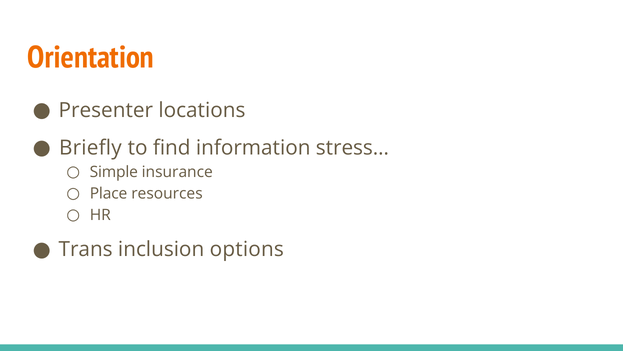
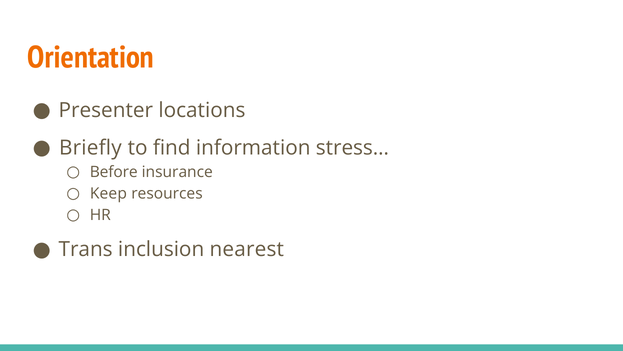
Simple: Simple -> Before (114, 172)
Place: Place -> Keep (108, 193)
options: options -> nearest (247, 249)
